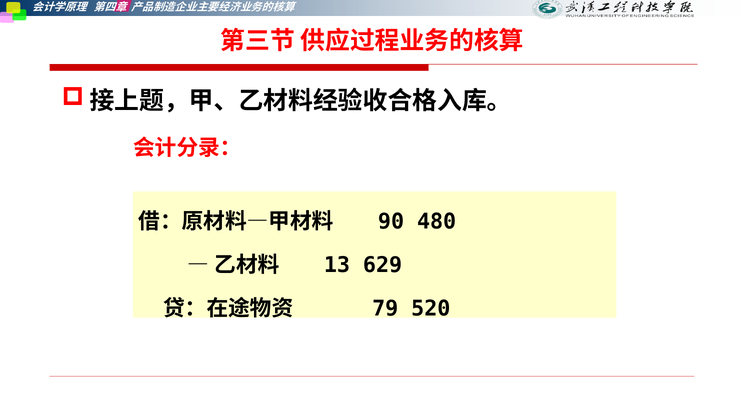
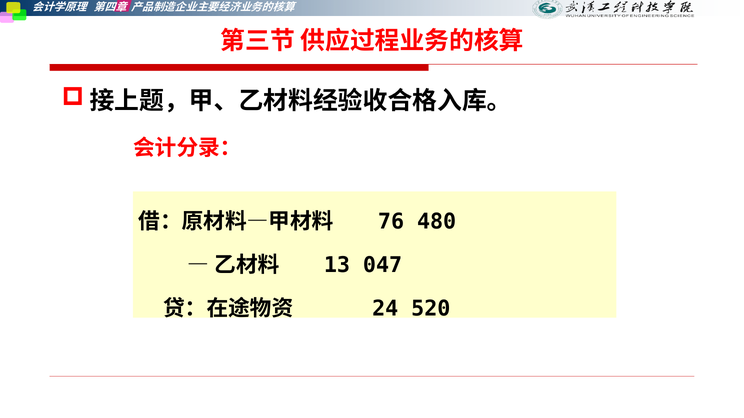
90: 90 -> 76 (391, 222)
629: 629 -> 047 (383, 265)
79: 79 -> 24 (385, 309)
